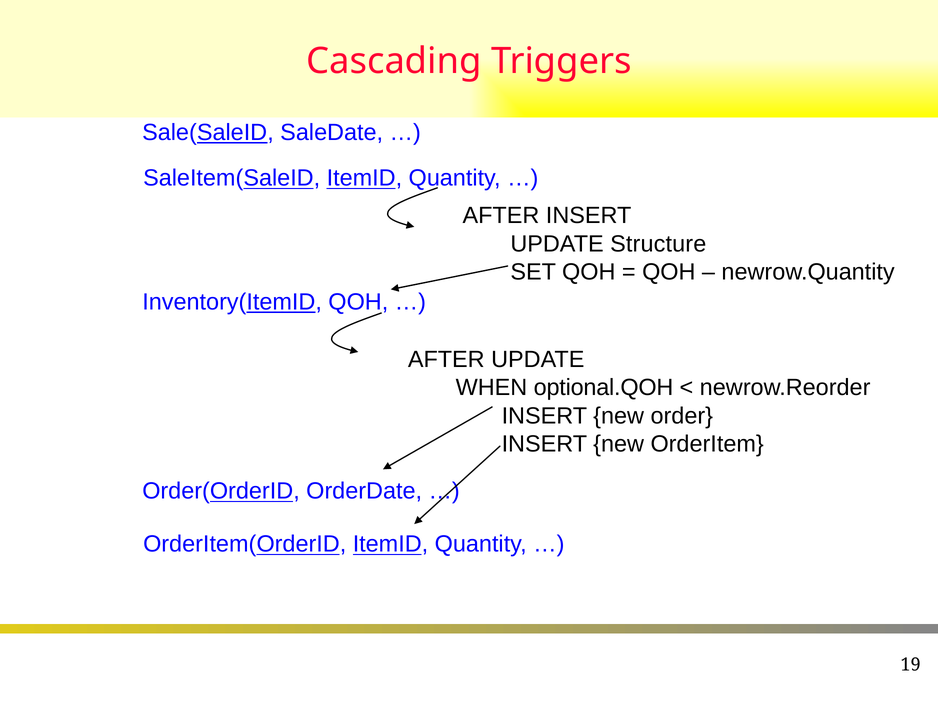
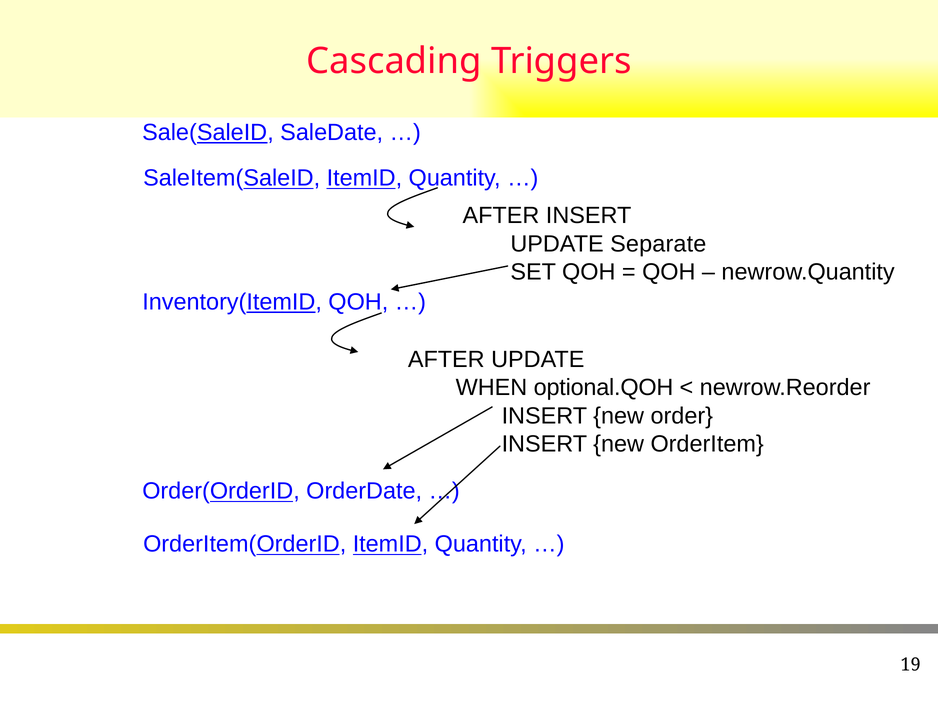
Structure: Structure -> Separate (658, 244)
